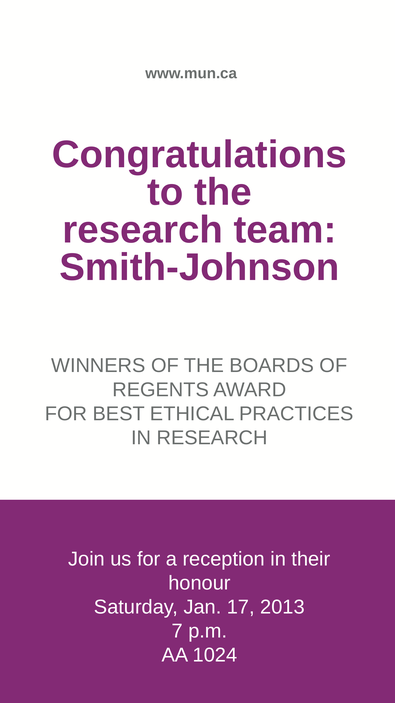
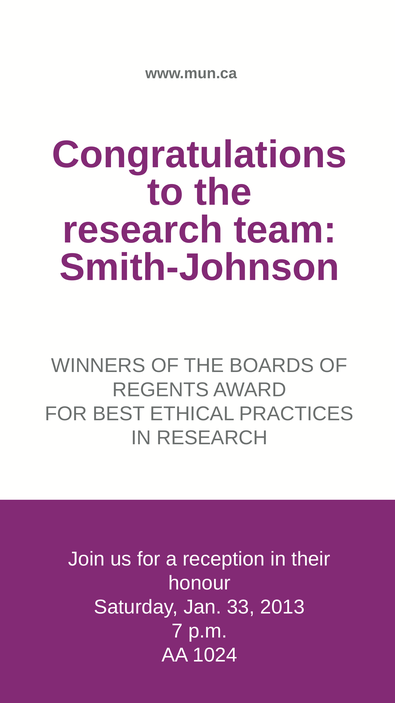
17: 17 -> 33 (241, 606)
